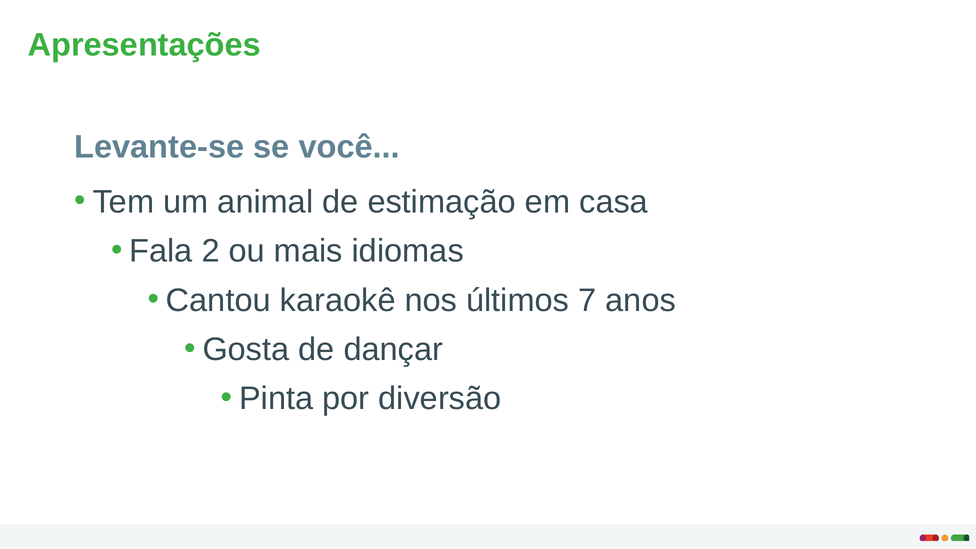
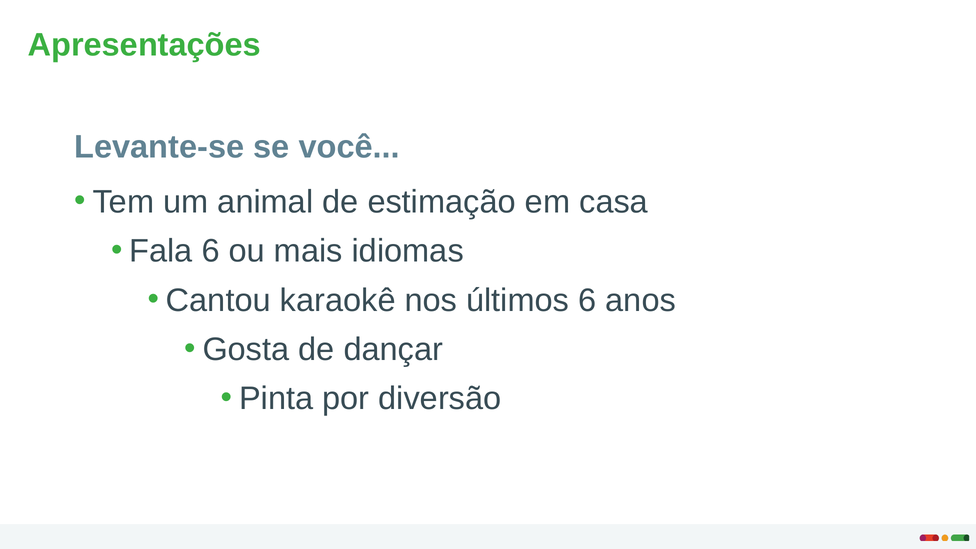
Fala 2: 2 -> 6 (211, 251)
últimos 7: 7 -> 6 (587, 300)
